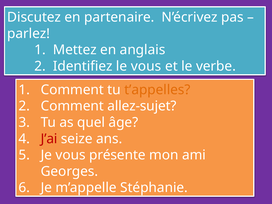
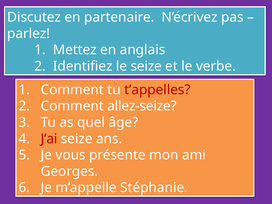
le vous: vous -> seize (146, 66)
t’appelles colour: orange -> red (157, 90)
allez-sujet: allez-sujet -> allez-seize (142, 106)
